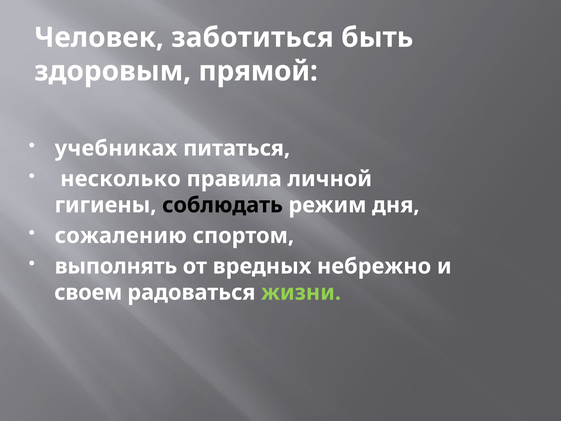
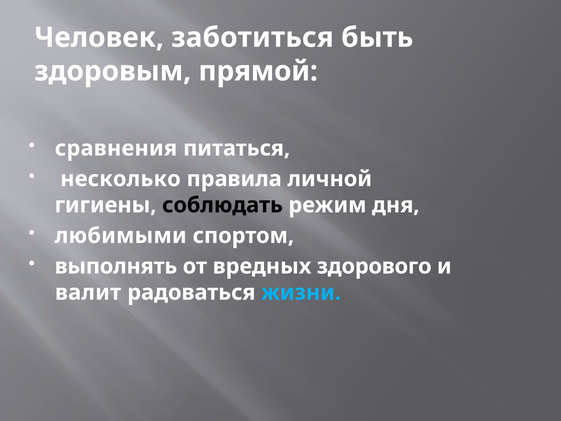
учебниках: учебниках -> сравнения (116, 148)
сожалению: сожалению -> любимыми (121, 236)
небрежно: небрежно -> здорового (374, 266)
своем: своем -> валит (88, 292)
жизни colour: light green -> light blue (301, 292)
